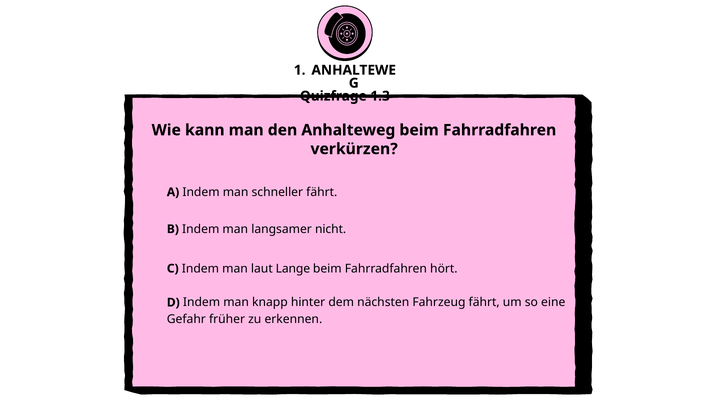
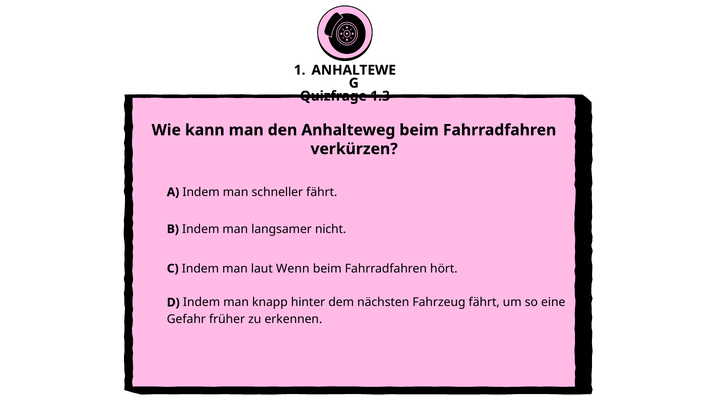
Lange: Lange -> Wenn (293, 268)
